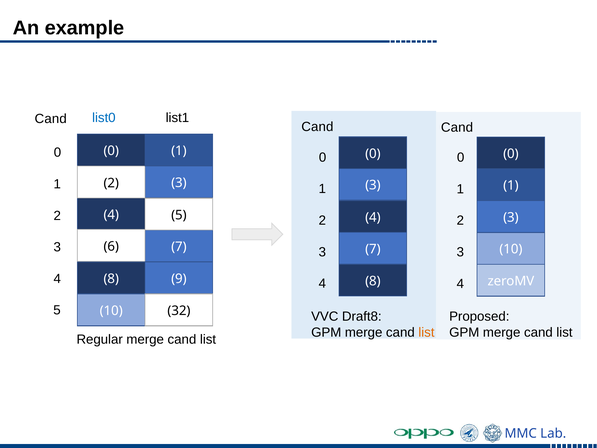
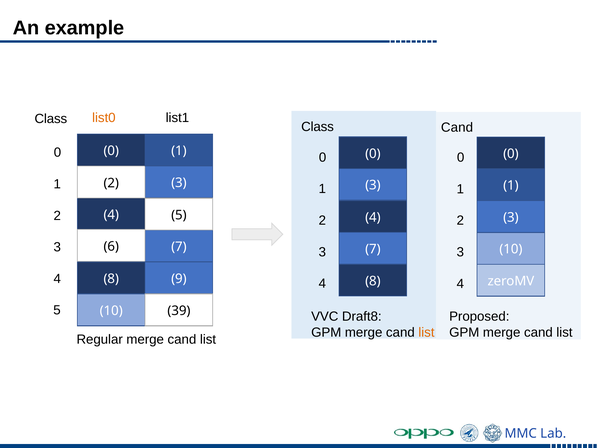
list0 colour: blue -> orange (104, 118)
Cand: Cand -> Class (51, 119)
Cand: Cand -> Class (318, 127)
32: 32 -> 39 (179, 311)
